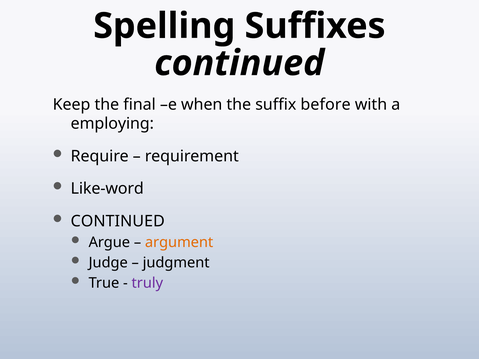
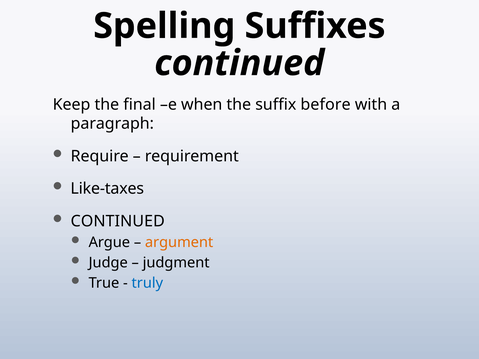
employing: employing -> paragraph (112, 124)
Like-word: Like-word -> Like-taxes (107, 189)
truly colour: purple -> blue (147, 283)
